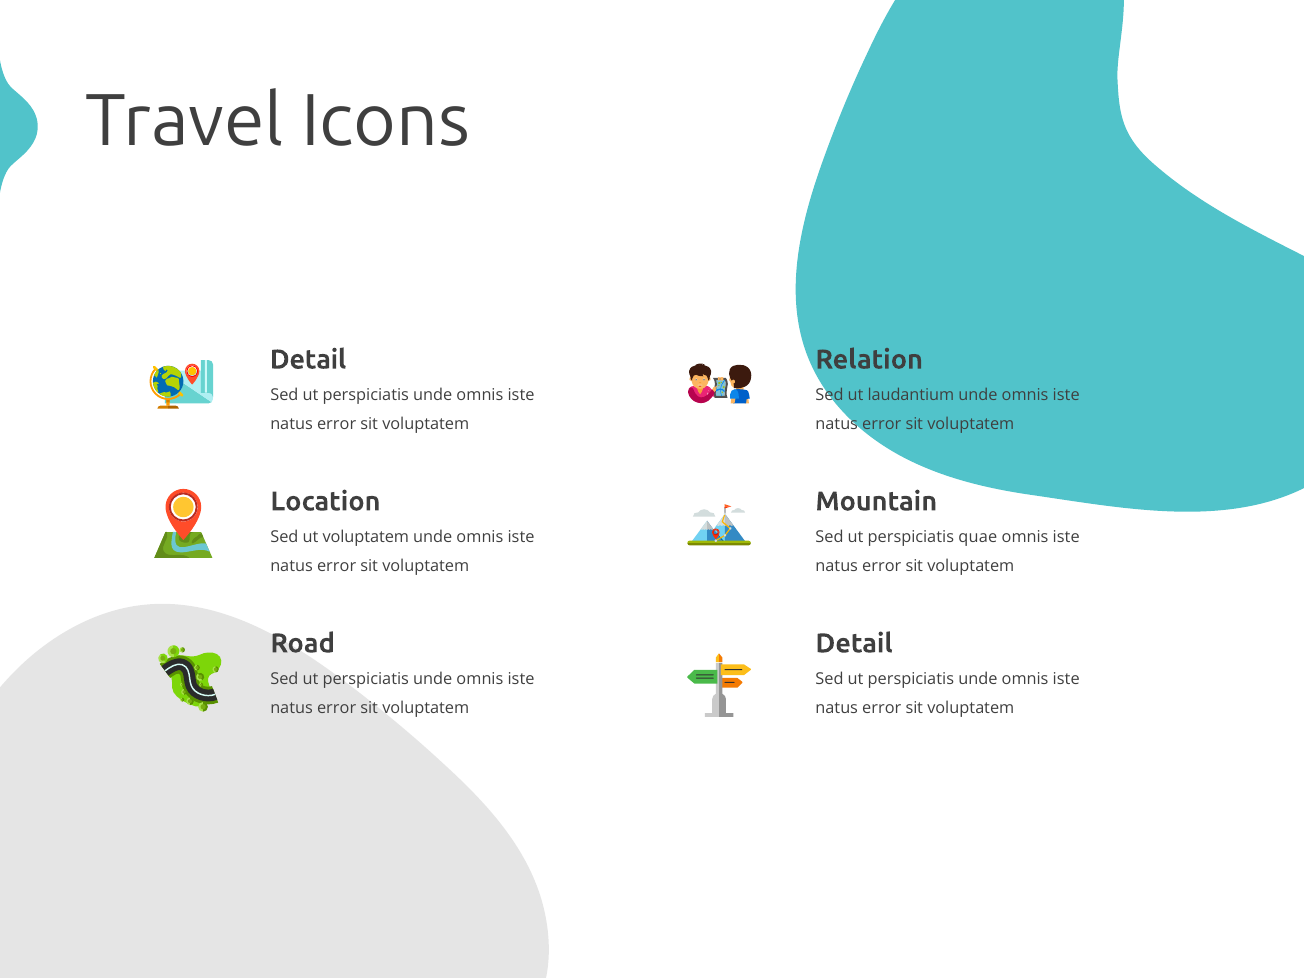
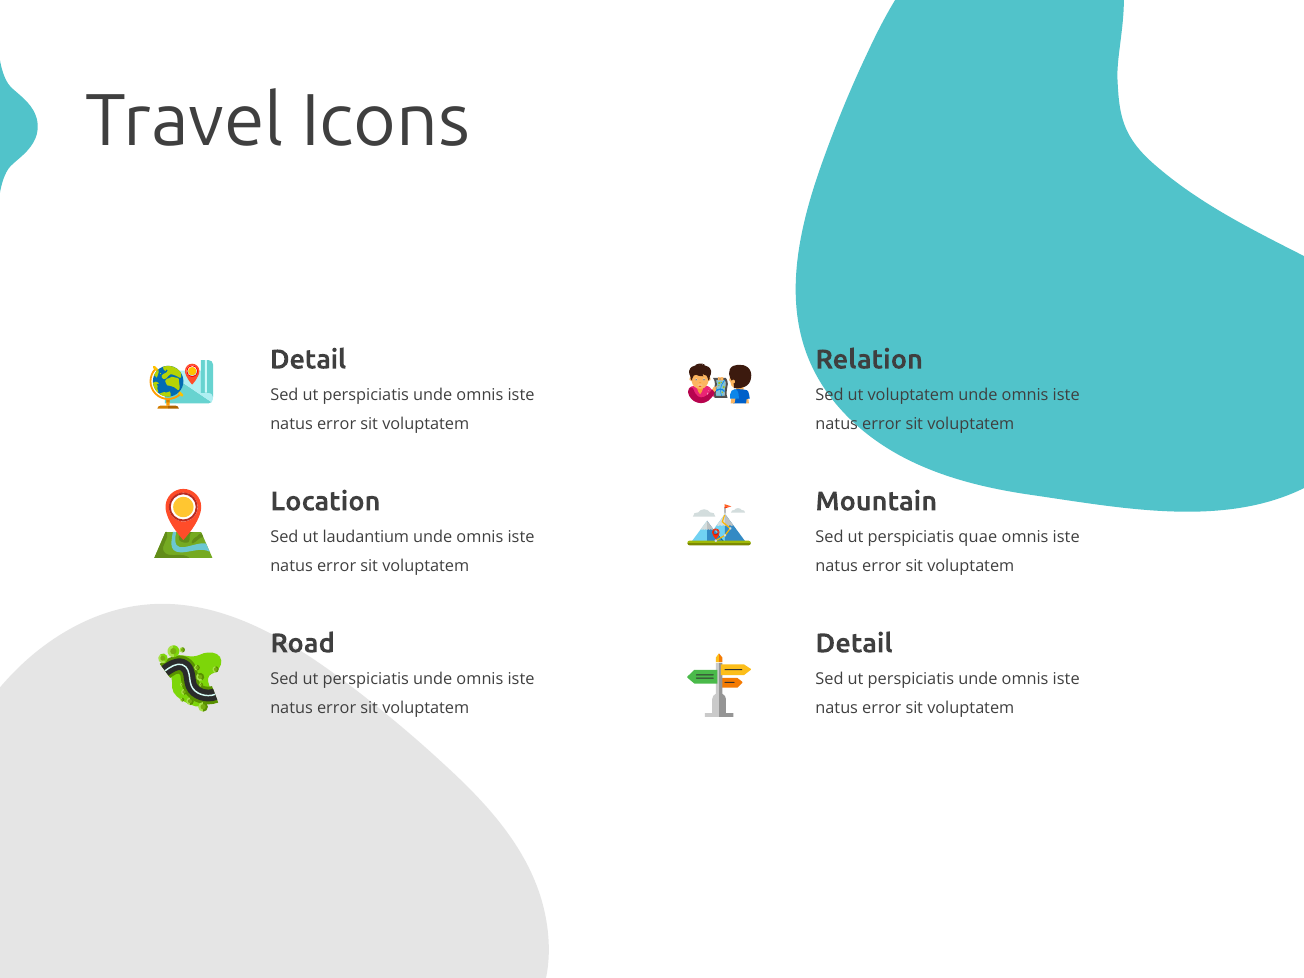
ut laudantium: laudantium -> voluptatem (911, 395)
ut voluptatem: voluptatem -> laudantium (366, 537)
